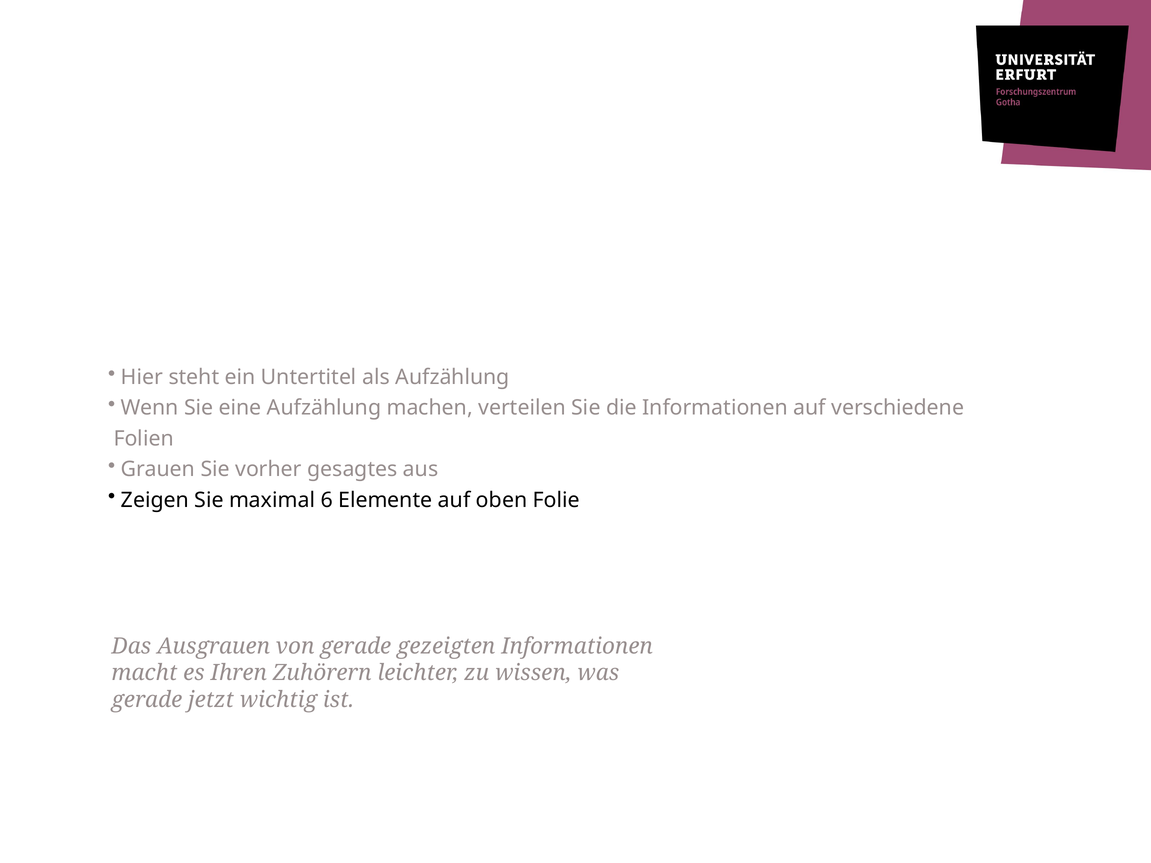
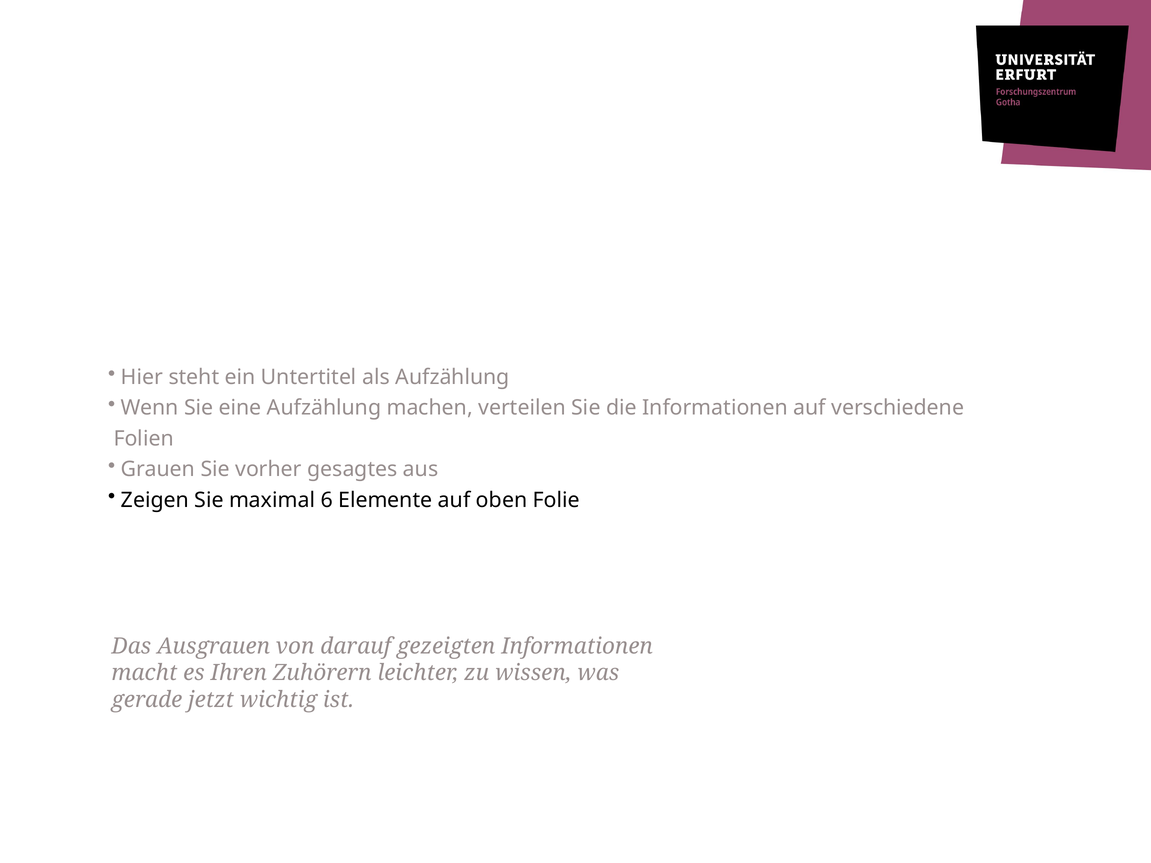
von gerade: gerade -> darauf (356, 646)
